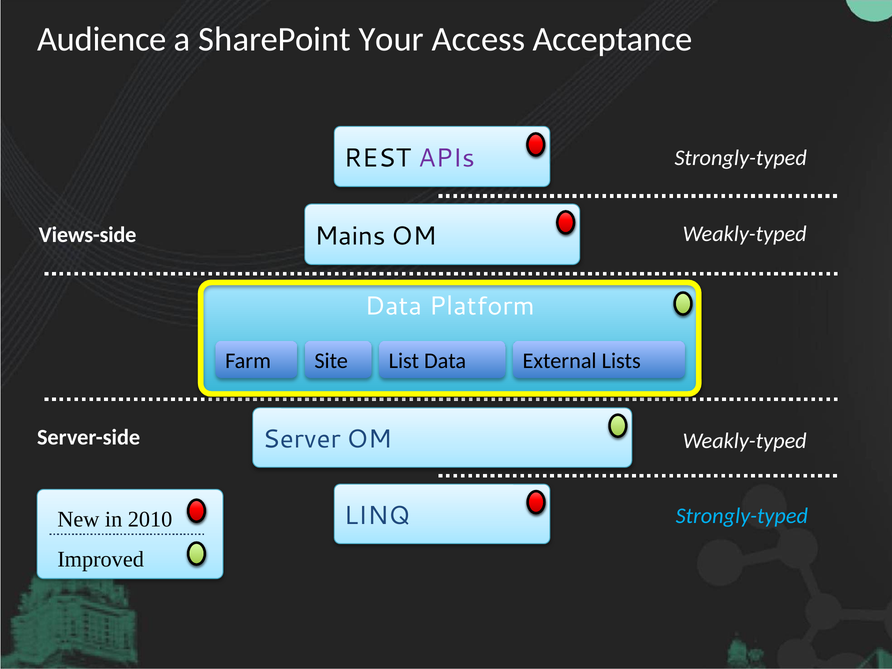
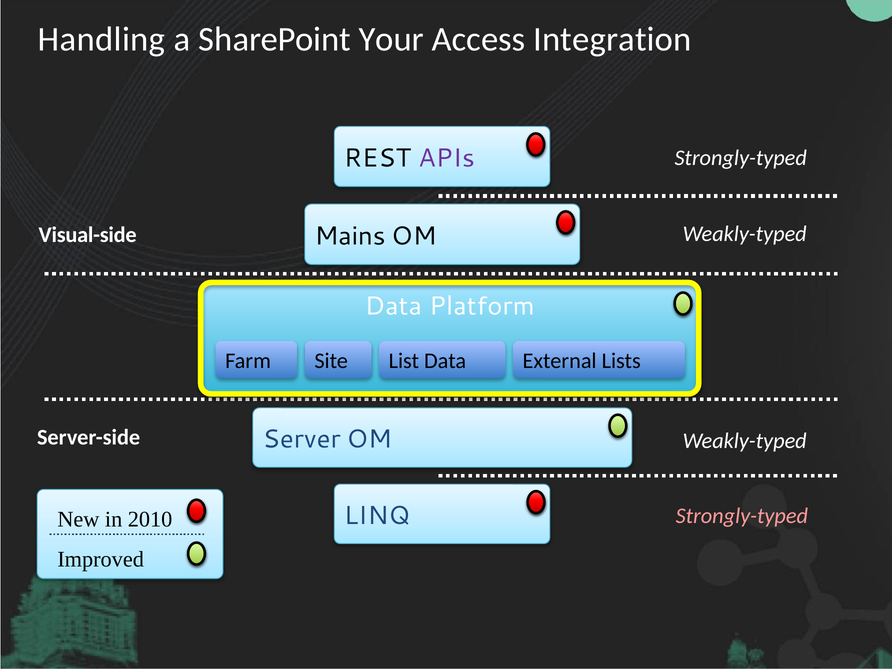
Audience: Audience -> Handling (102, 39)
Acceptance: Acceptance -> Integration (612, 39)
Views-side: Views-side -> Visual-side (88, 235)
Strongly-typed colour: light blue -> pink (742, 516)
